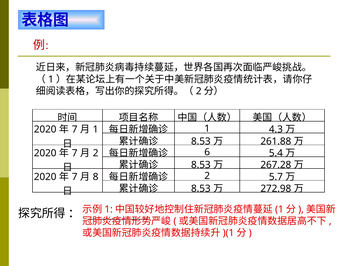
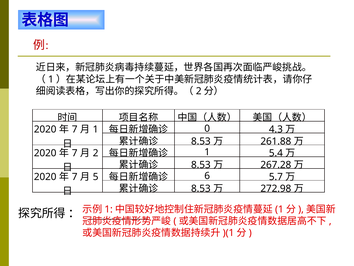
1: 1 -> 0 (207, 128)
6: 6 -> 1 (207, 152)
2: 2 -> 6 (207, 176)
8: 8 -> 5 (96, 176)
